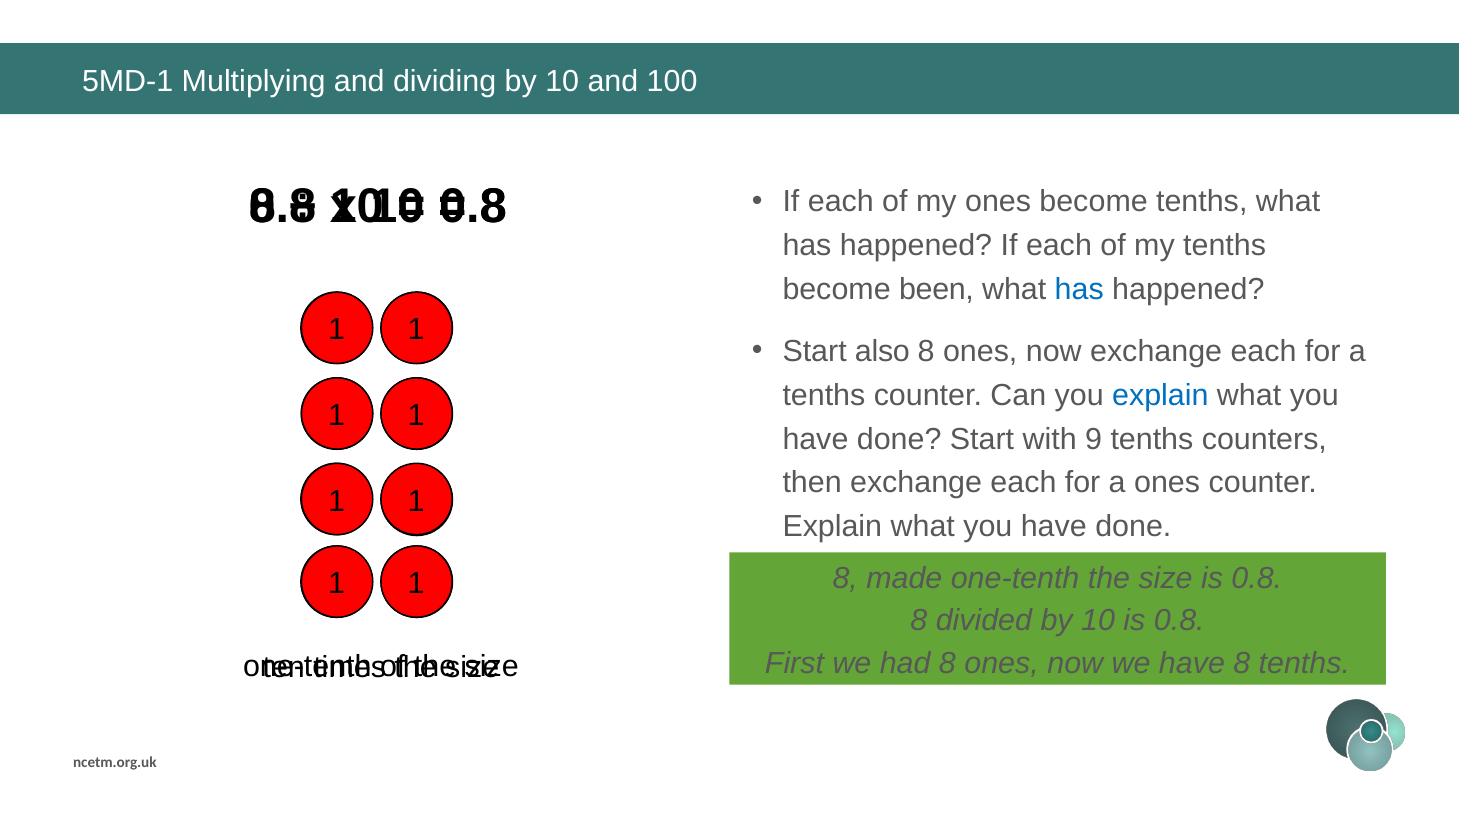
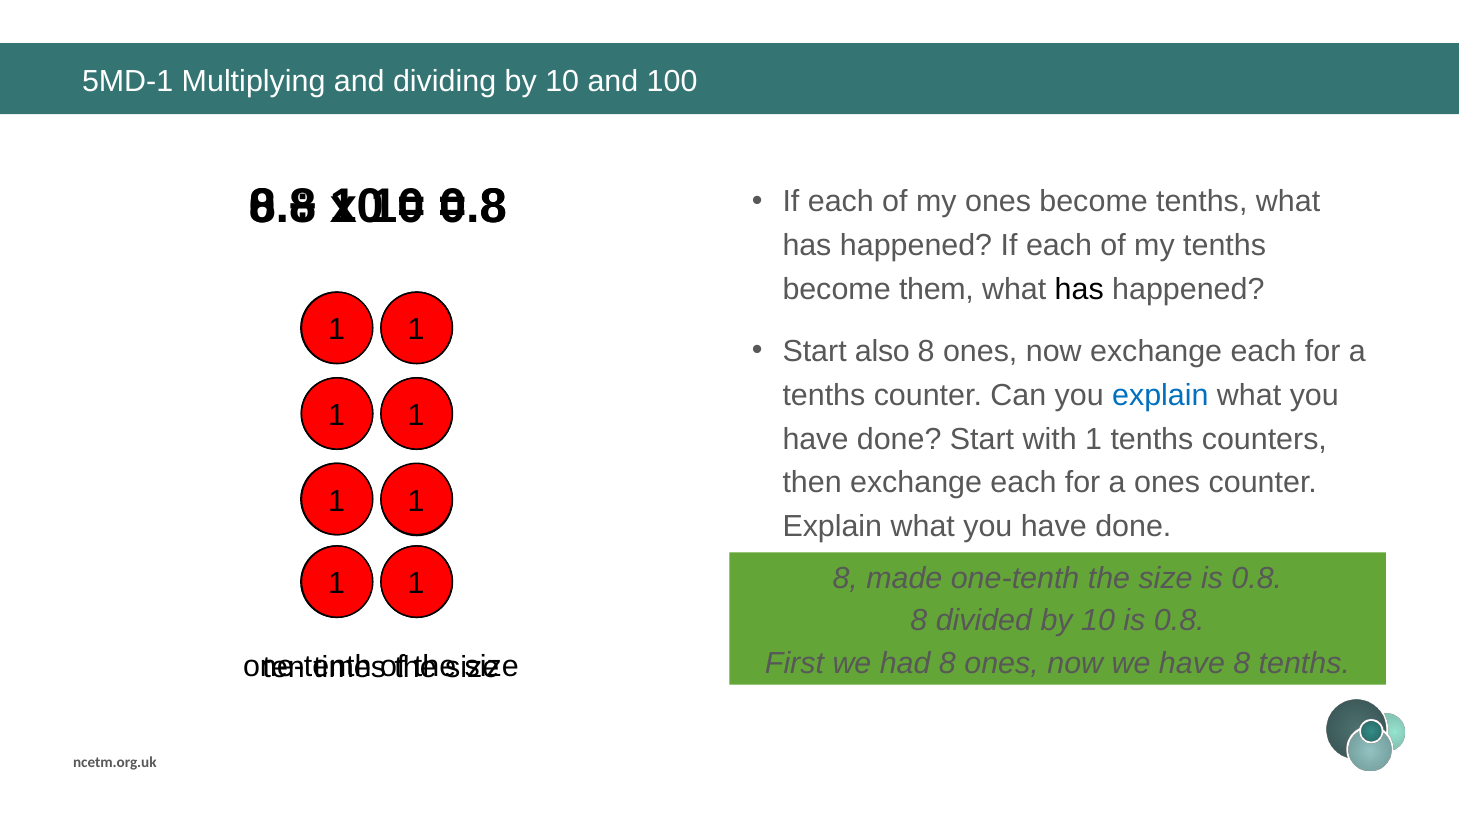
been: been -> them (936, 289)
has colour: blue -> black (1079, 289)
with 9: 9 -> 1 (1094, 439)
